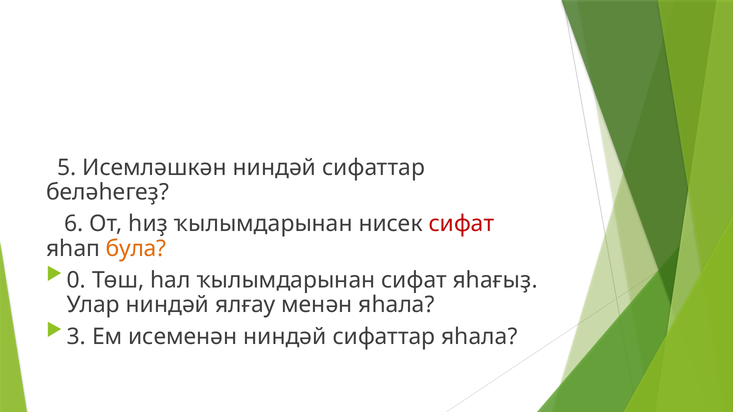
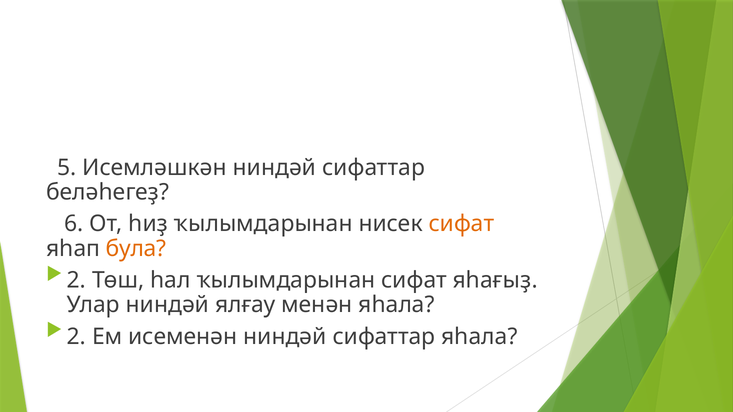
сифат colour: red -> orange (461, 224)
0: 0 -> 2 (76, 280)
3: 3 -> 2 (76, 337)
